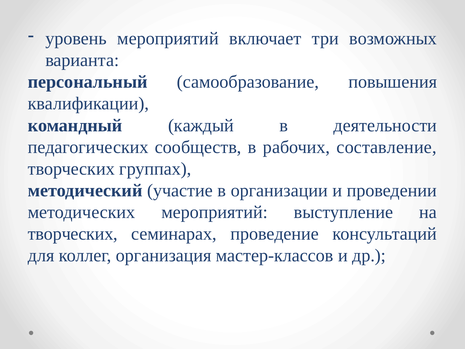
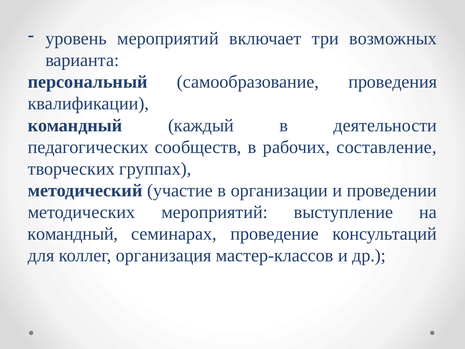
повышения: повышения -> проведения (393, 82)
творческих: творческих -> командный (73, 234)
